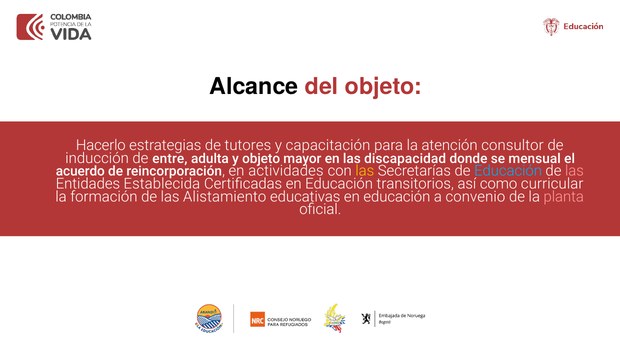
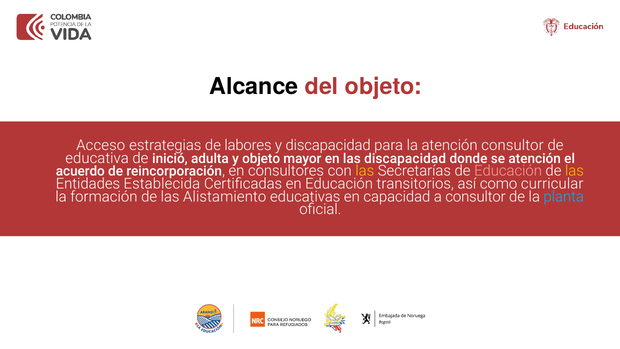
Hacerlo: Hacerlo -> Acceso (101, 145)
tutores: tutores -> labores (248, 145)
y capacitación: capacitación -> discapacidad (328, 145)
inducción: inducción -> educativa (97, 158)
entre: entre -> inició (170, 159)
se mensual: mensual -> atención (535, 159)
actividades: actividades -> consultores (286, 171)
Educación colour: light blue -> pink (508, 171)
las colour: pink -> yellow (574, 171)
educativas en educación: educación -> capacidad (397, 197)
a convenio: convenio -> consultor (476, 197)
planta colour: pink -> light blue (564, 197)
